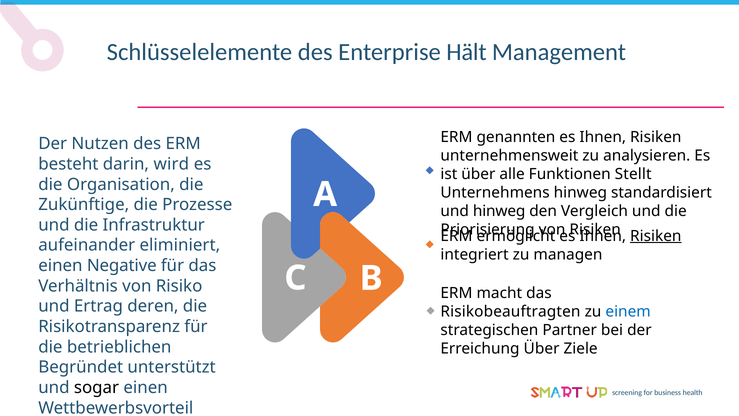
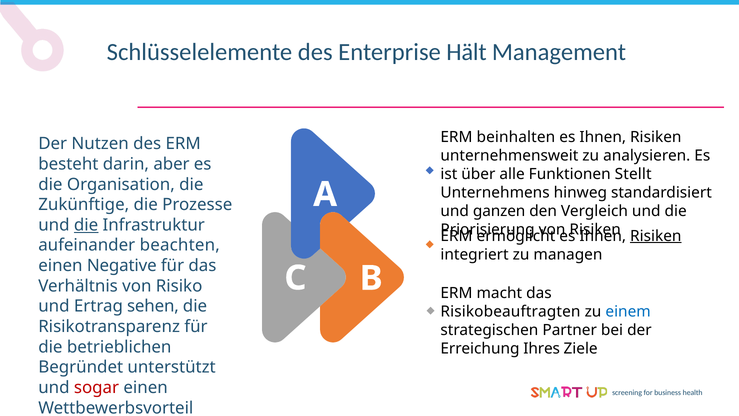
genannten: genannten -> beinhalten (516, 137)
wird: wird -> aber (171, 164)
und hinweg: hinweg -> ganzen (499, 211)
die underline: none -> present (86, 225)
eliminiert: eliminiert -> beachten (180, 245)
deren: deren -> sehen (153, 306)
Erreichung Über: Über -> Ihres (542, 348)
sogar colour: black -> red (97, 387)
